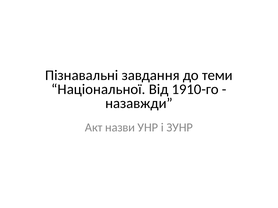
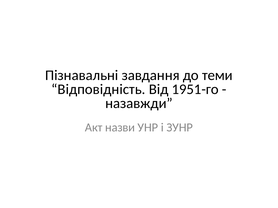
Національної: Національної -> Відповідність (98, 89)
1910-го: 1910-го -> 1951-го (195, 89)
